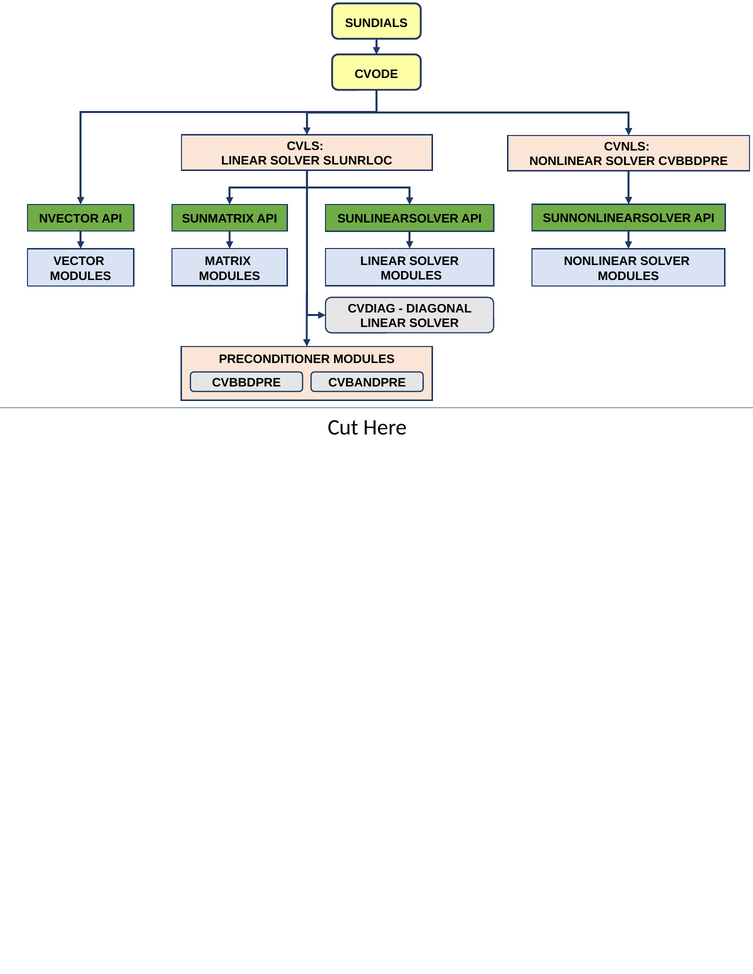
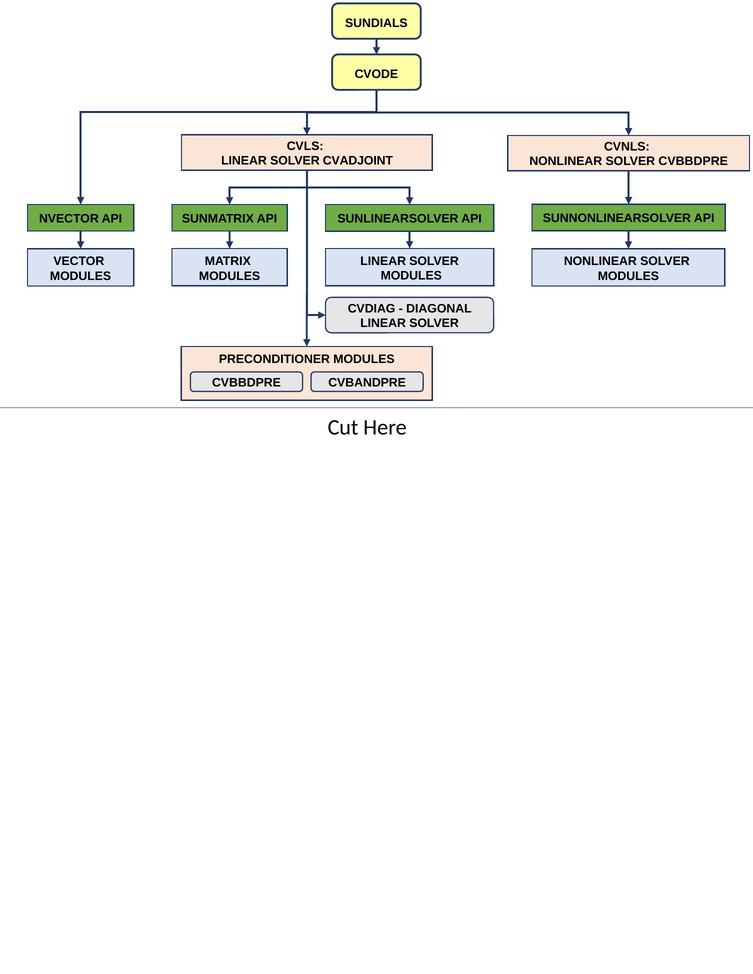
SLUNRLOC: SLUNRLOC -> CVADJOINT (358, 161)
